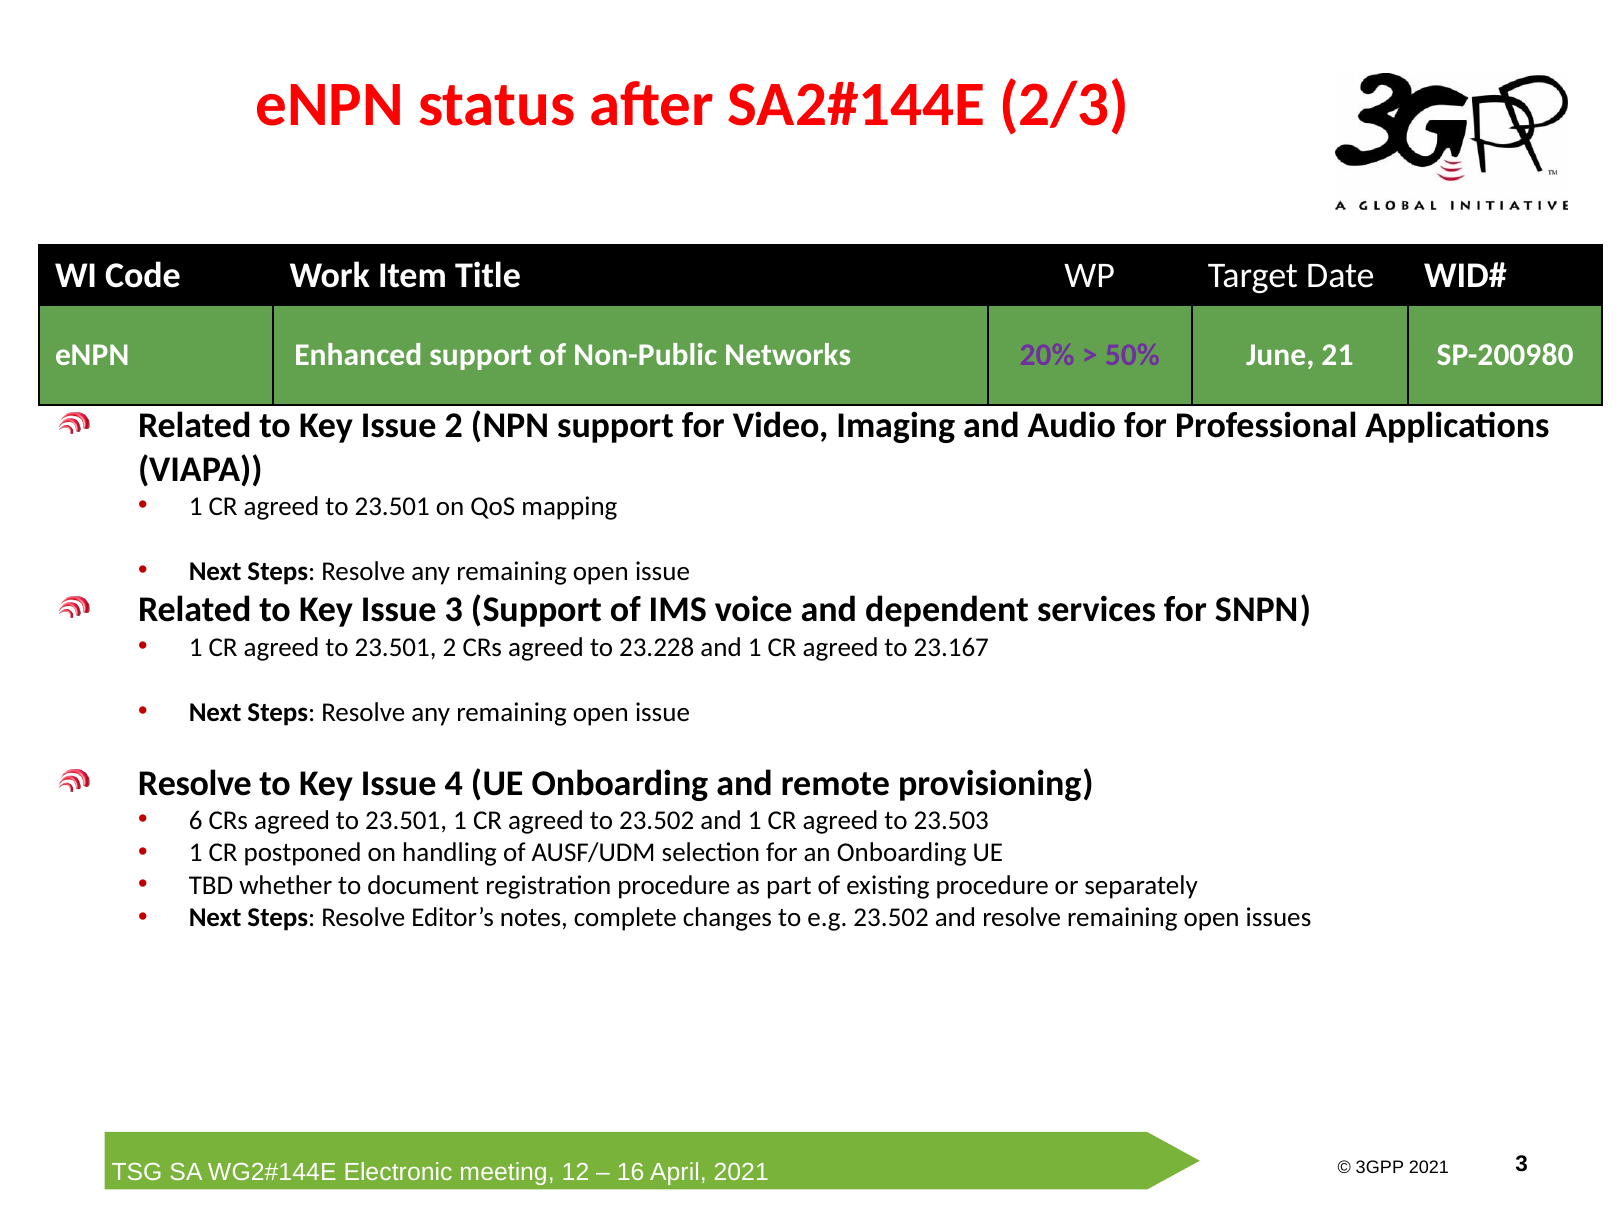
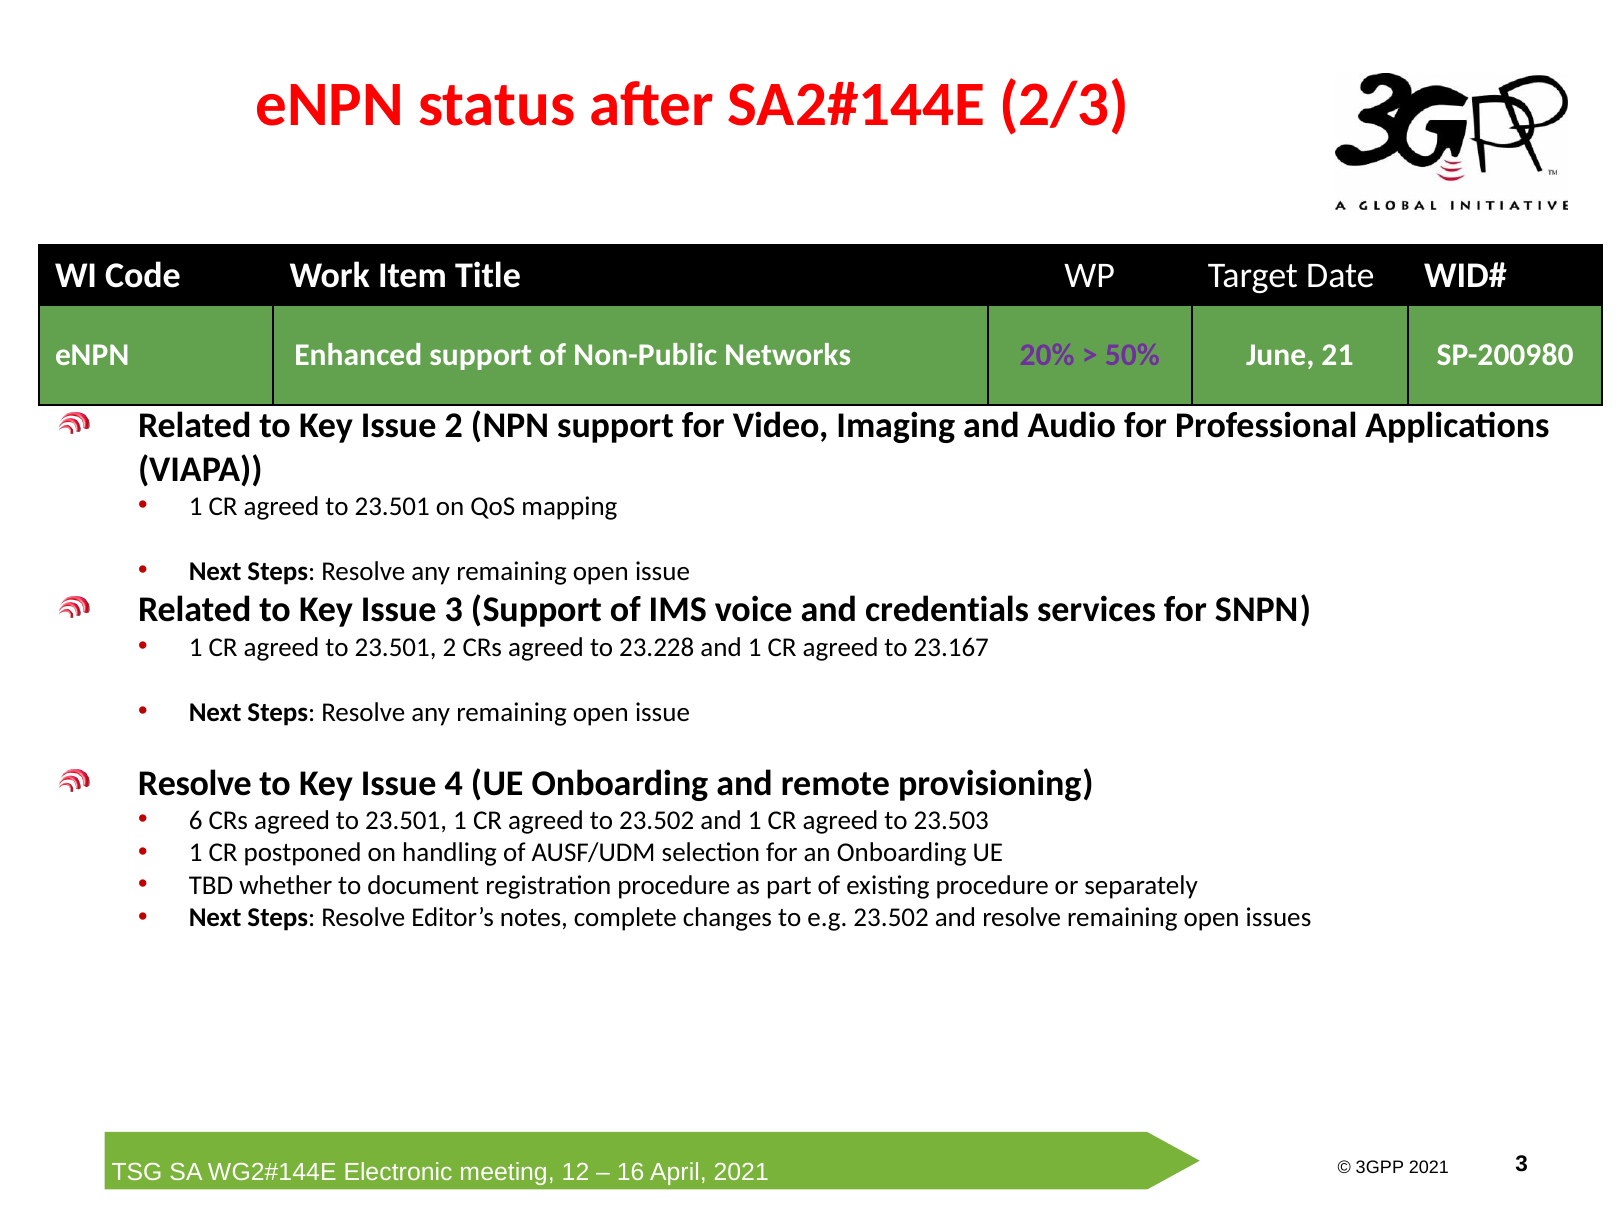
dependent: dependent -> credentials (947, 610)
